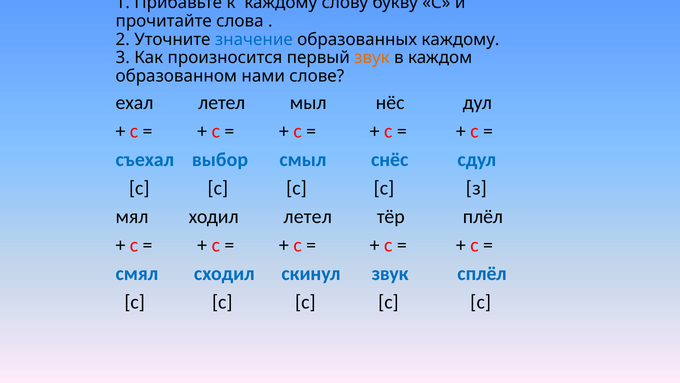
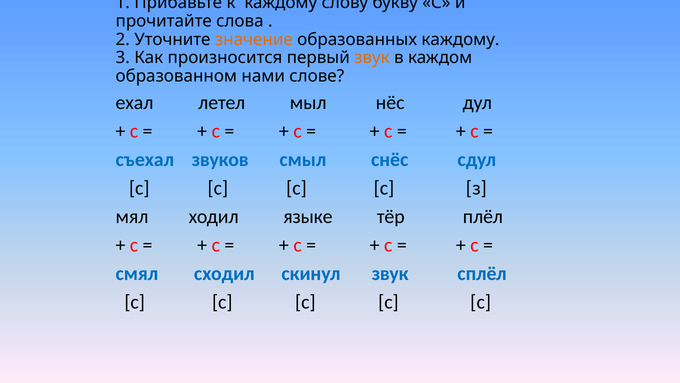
значение colour: blue -> orange (254, 39)
выбор: выбор -> звуков (220, 159)
ходил летел: летел -> языке (308, 216)
